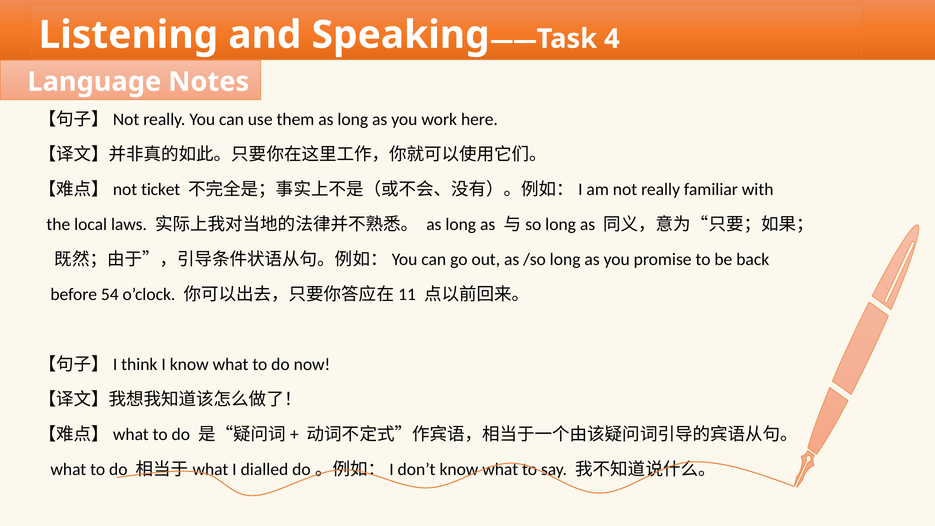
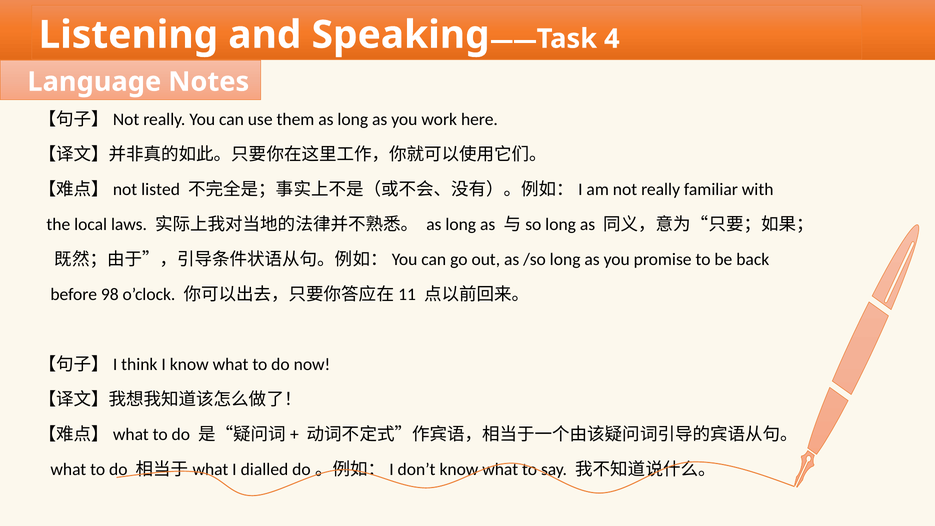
ticket: ticket -> listed (161, 190)
54: 54 -> 98 (110, 295)
